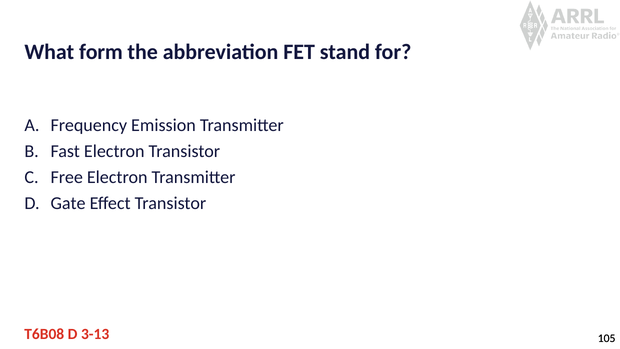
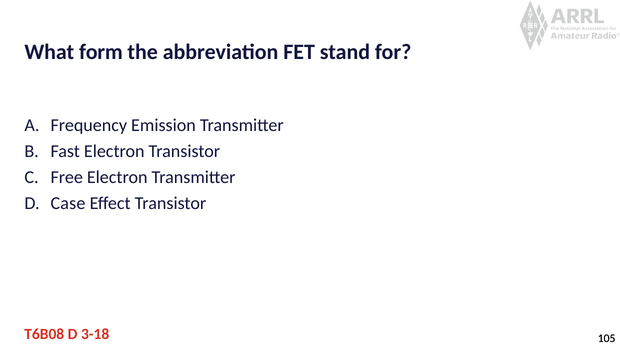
Gate: Gate -> Case (68, 203)
3-13: 3-13 -> 3-18 (95, 334)
